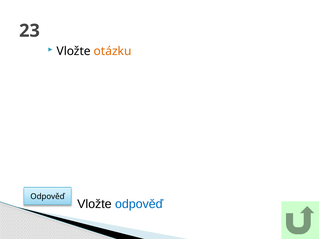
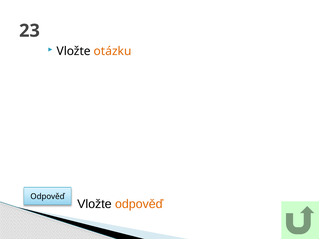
odpověď colour: blue -> orange (139, 204)
